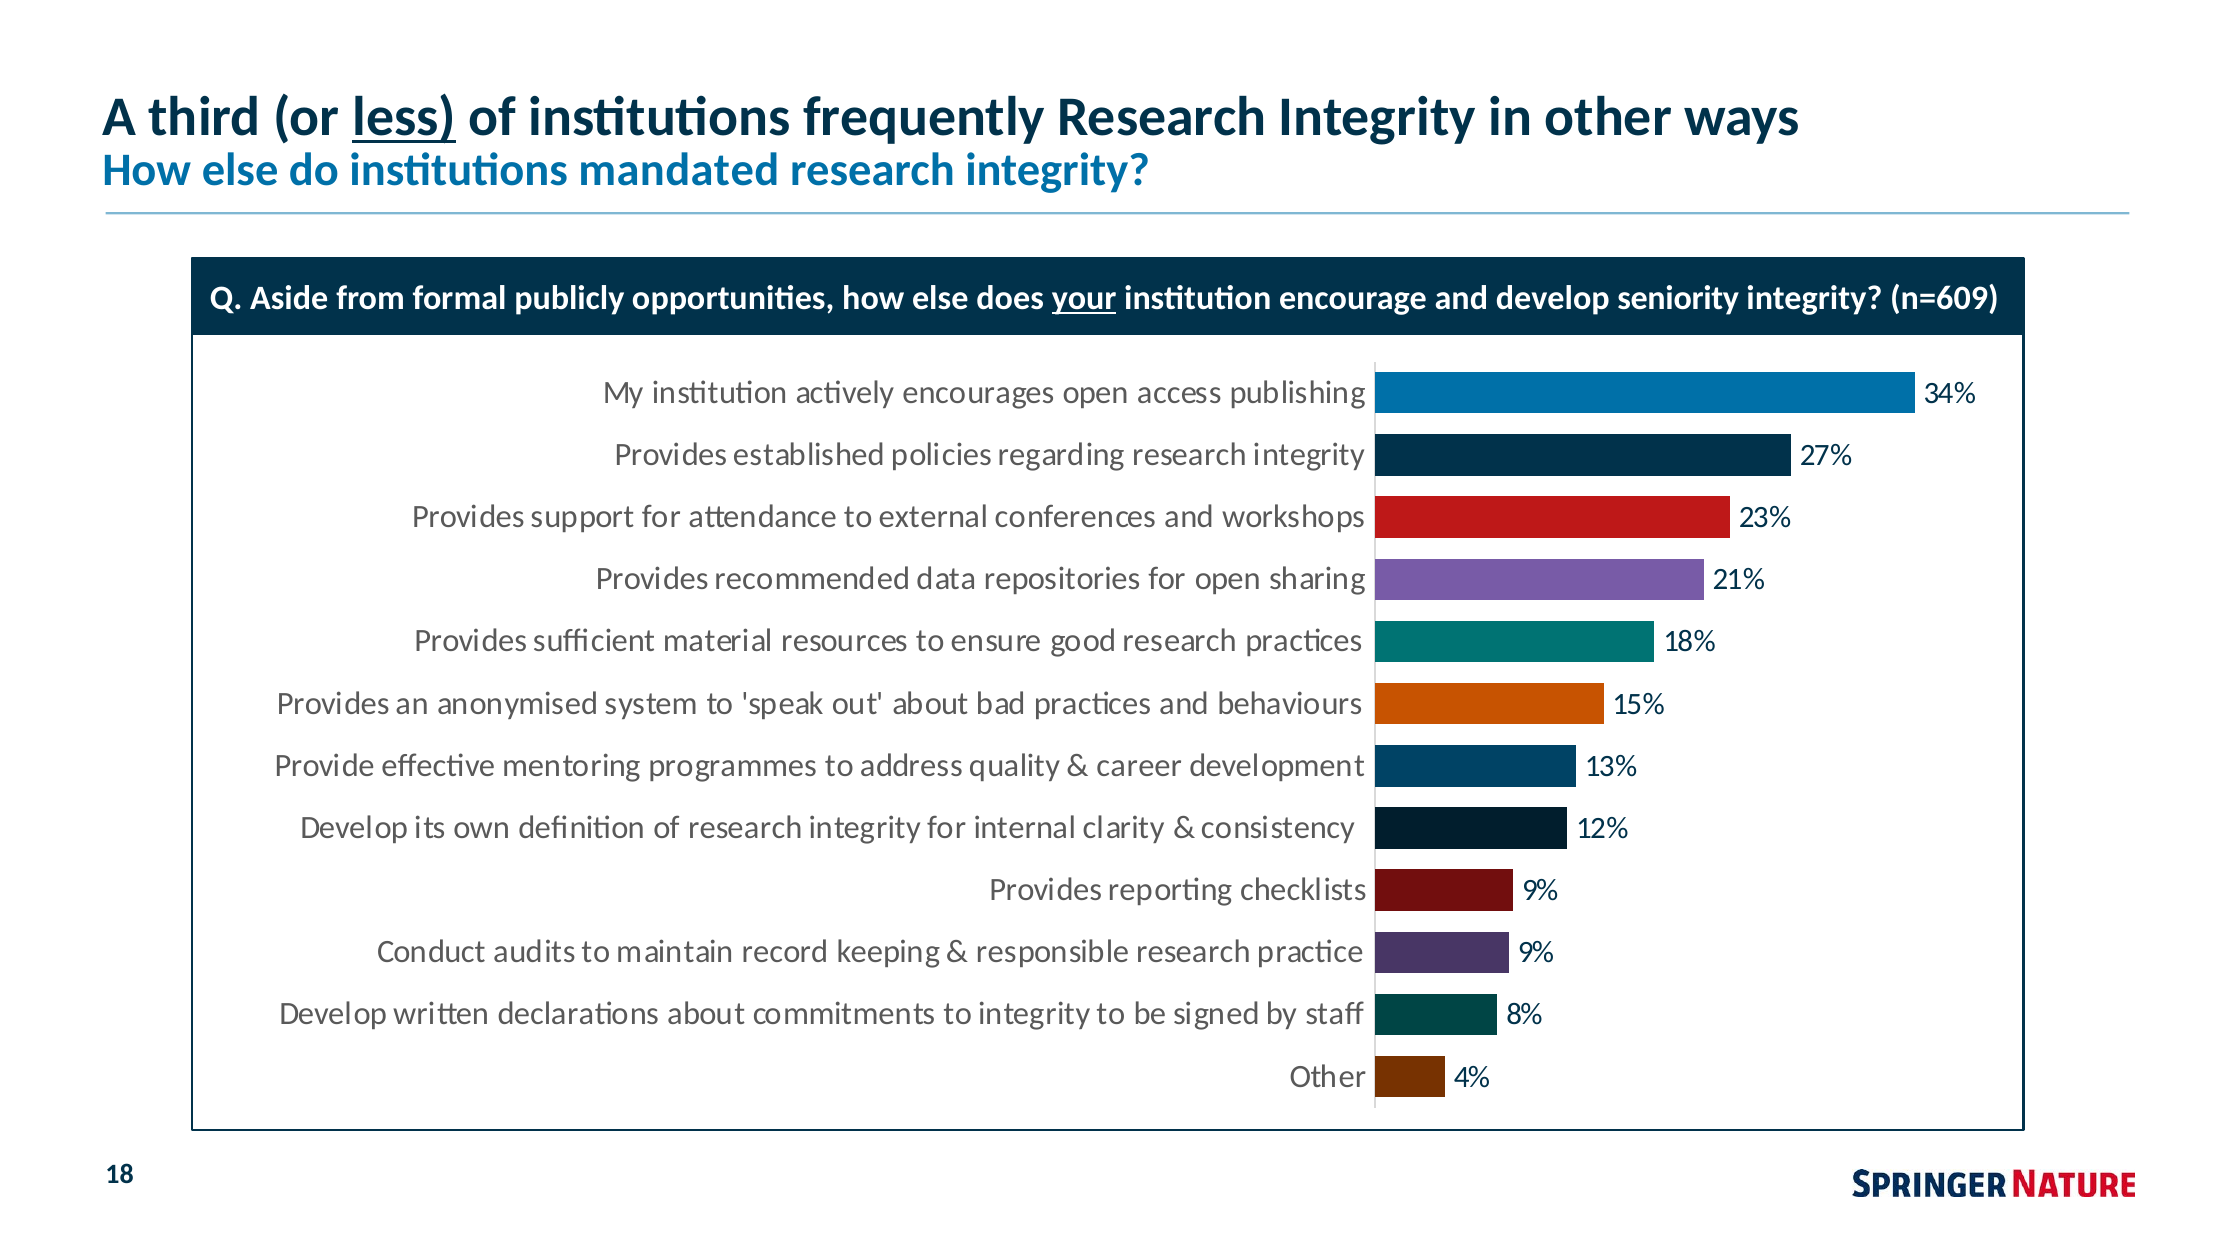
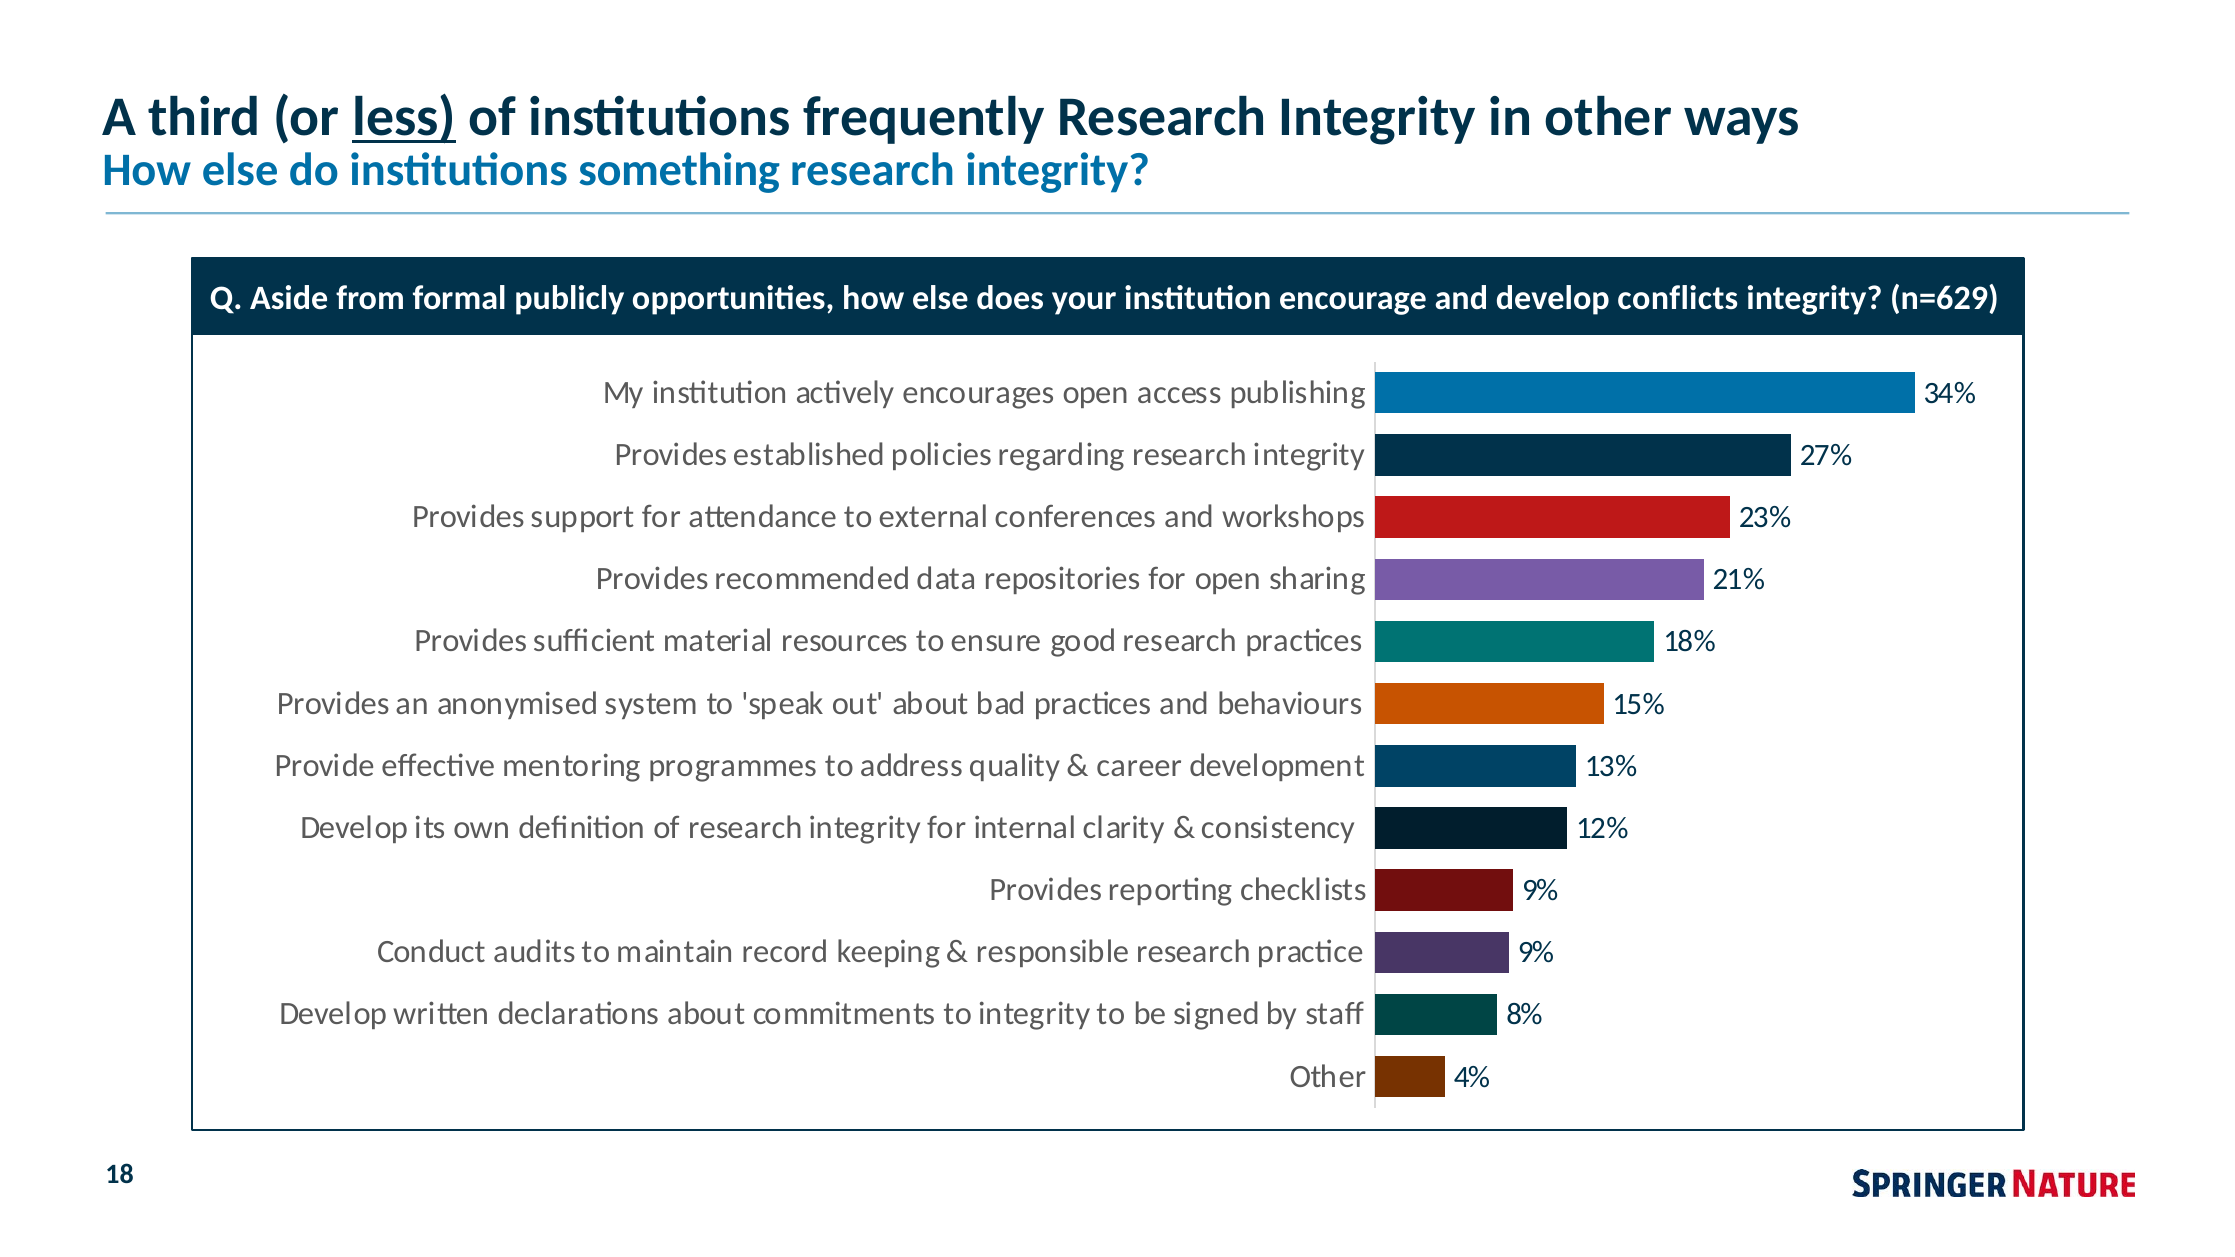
mandated: mandated -> something (679, 170)
your underline: present -> none (1084, 298)
seniority: seniority -> conflicts (1678, 298)
n=609: n=609 -> n=629 (1944, 298)
